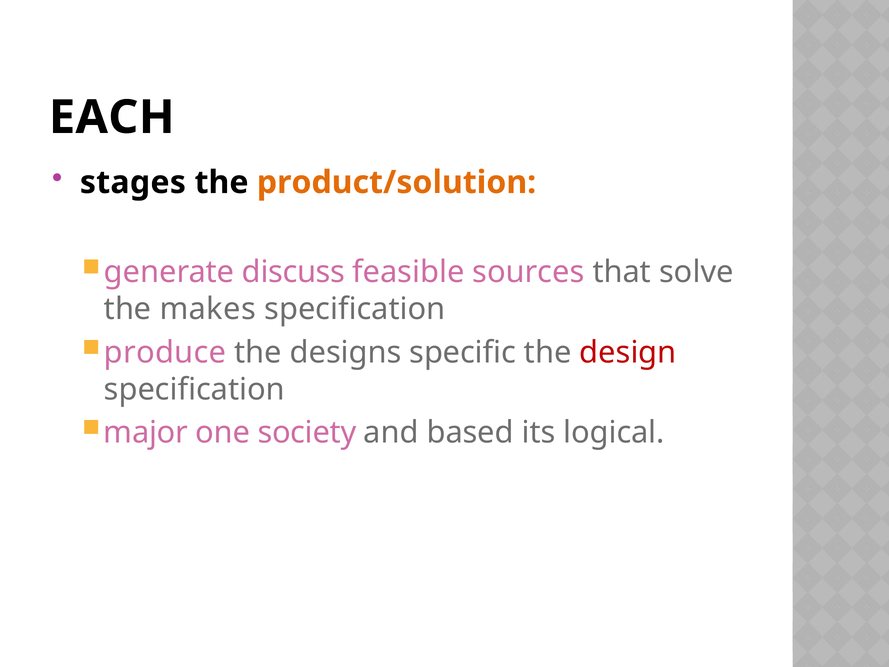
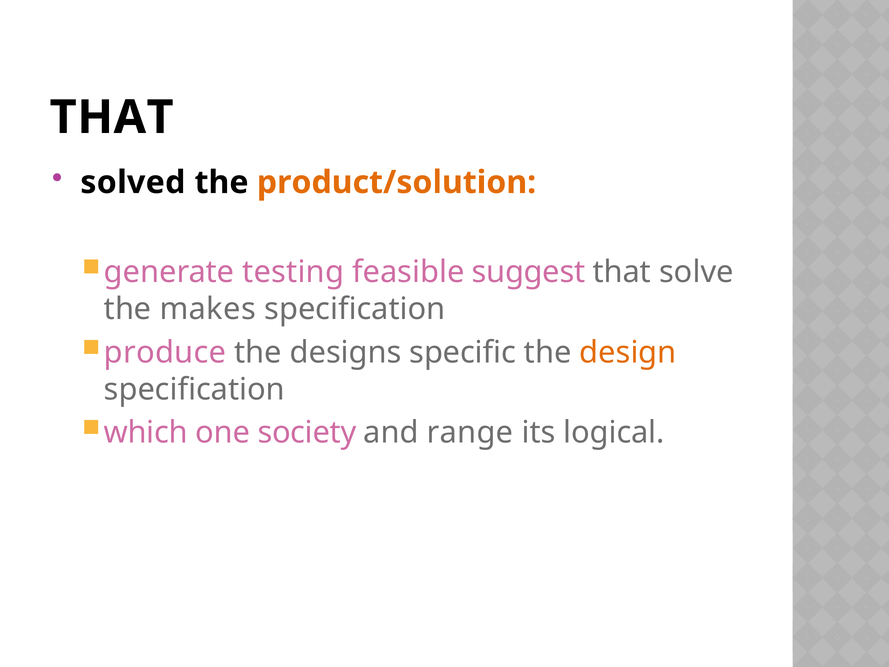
EACH: EACH -> THAT (112, 117)
stages: stages -> solved (133, 182)
discuss: discuss -> testing (293, 272)
sources: sources -> suggest (528, 272)
design colour: red -> orange (628, 352)
major: major -> which (146, 433)
based: based -> range (470, 433)
